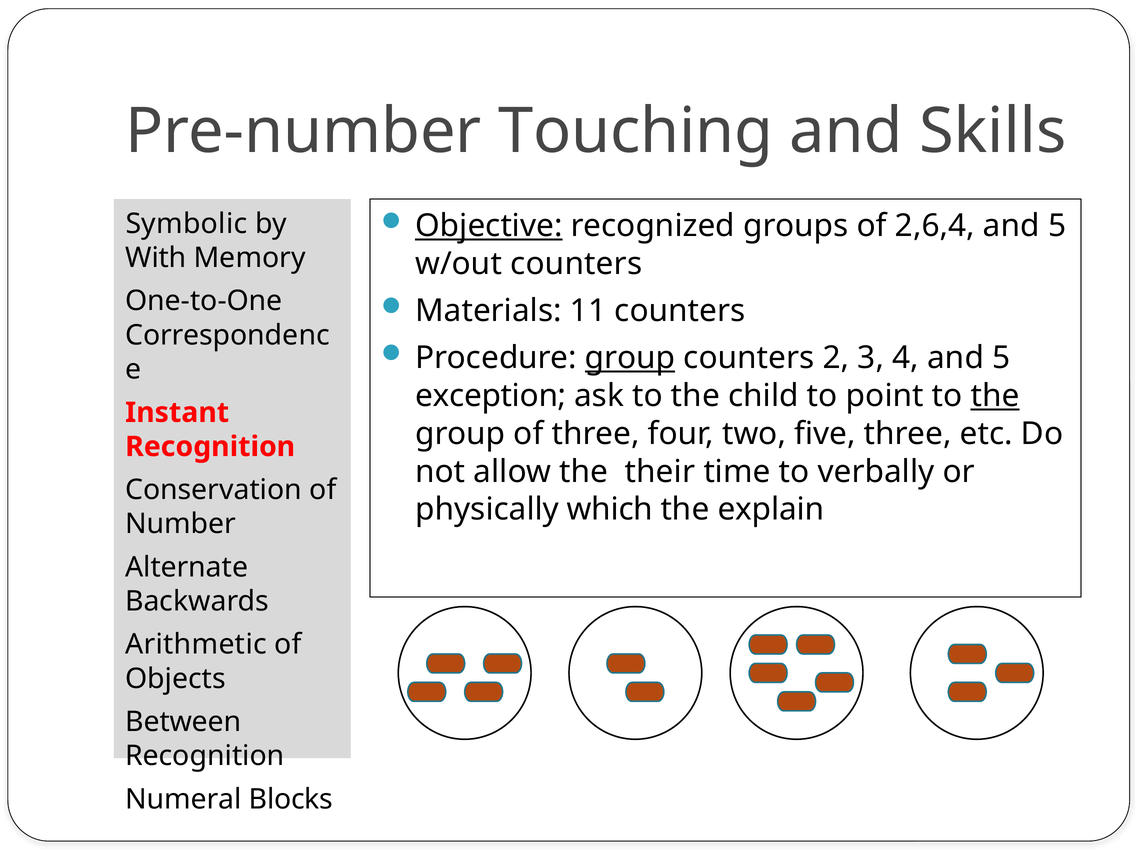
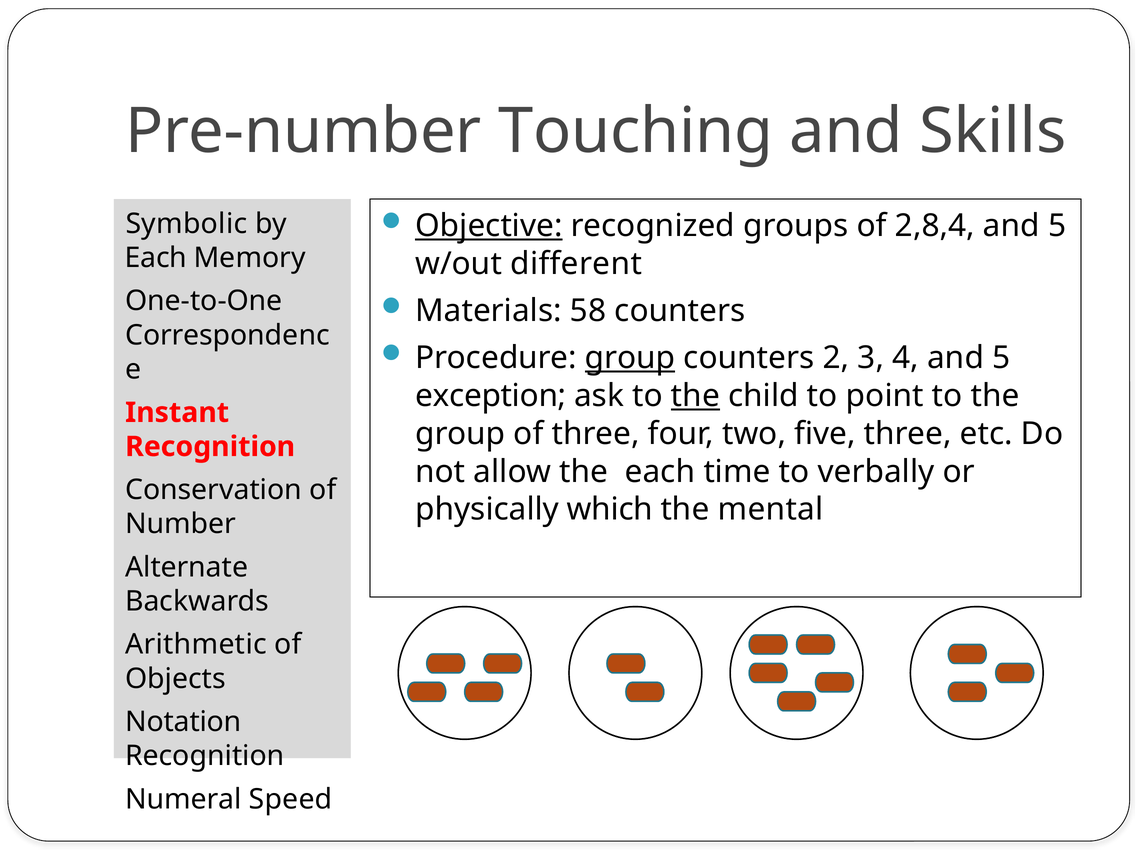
2,6,4: 2,6,4 -> 2,8,4 (935, 226)
With: With -> Each (156, 258)
w/out counters: counters -> different (576, 264)
11: 11 -> 58 (588, 311)
the underline: none -> present (695, 396)
the underline: present -> none (995, 396)
the their: their -> each (660, 472)
explain: explain -> mental (771, 510)
Between: Between -> Notation (183, 722)
Blocks: Blocks -> Speed (291, 800)
